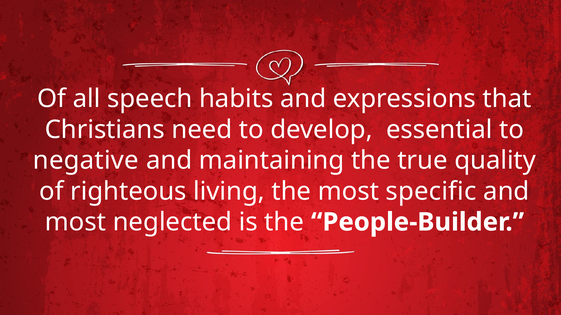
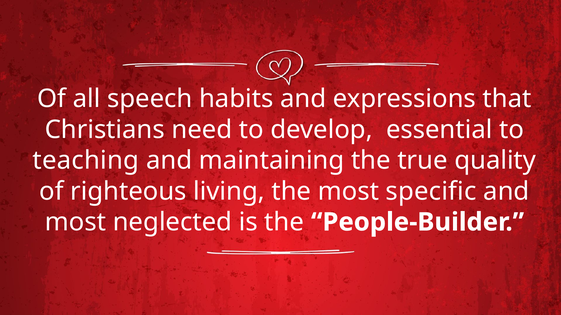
negative: negative -> teaching (86, 161)
